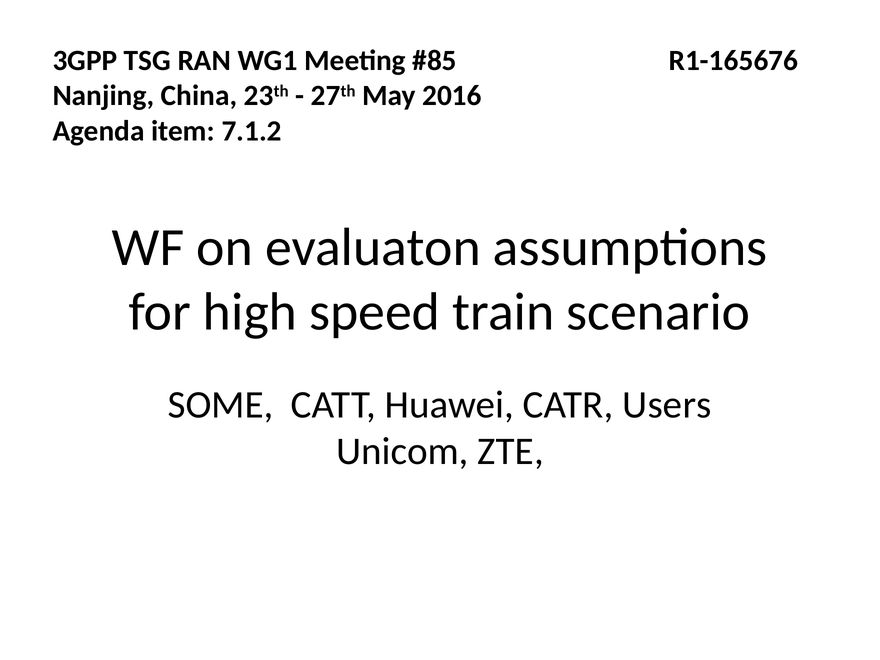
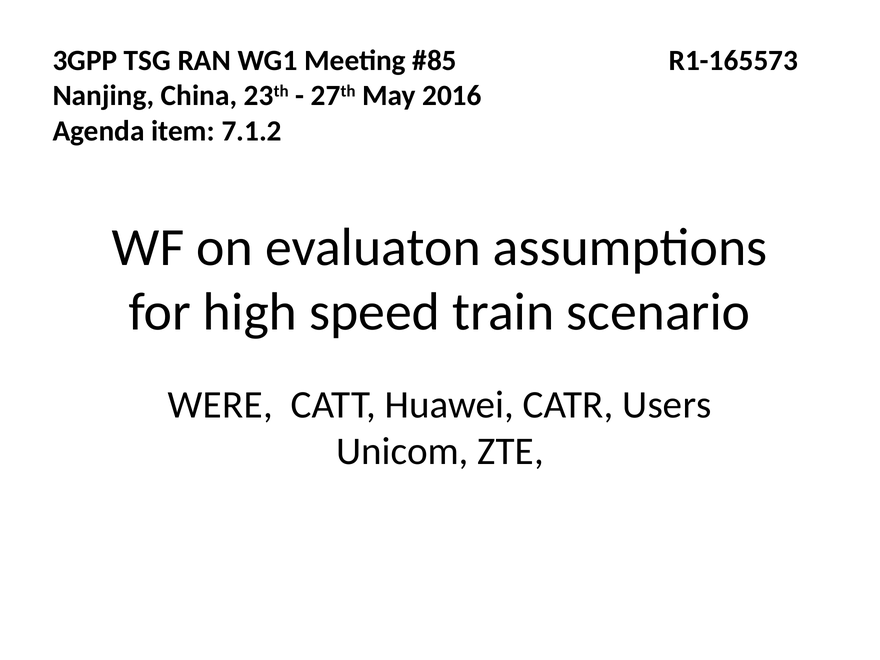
R1-165676: R1-165676 -> R1-165573 (733, 61)
SOME: SOME -> WERE (220, 405)
